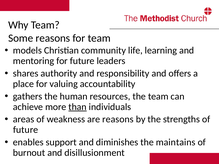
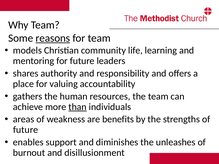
reasons underline: none -> present (53, 38)
are reasons: reasons -> benefits (118, 119)
maintains: maintains -> unleashes (176, 142)
